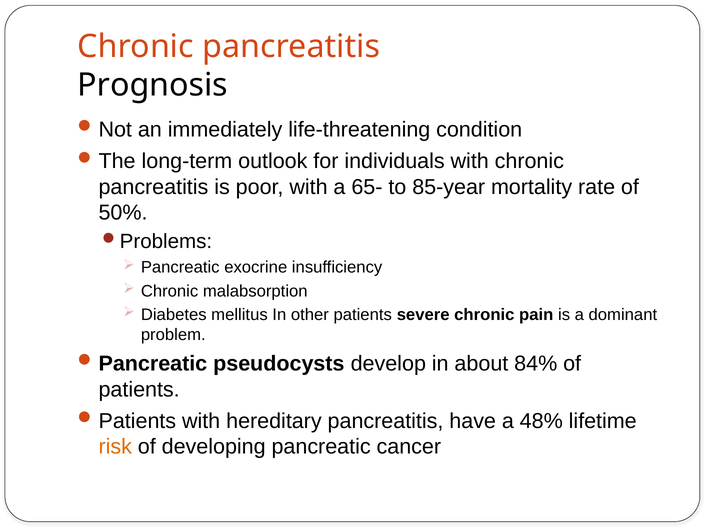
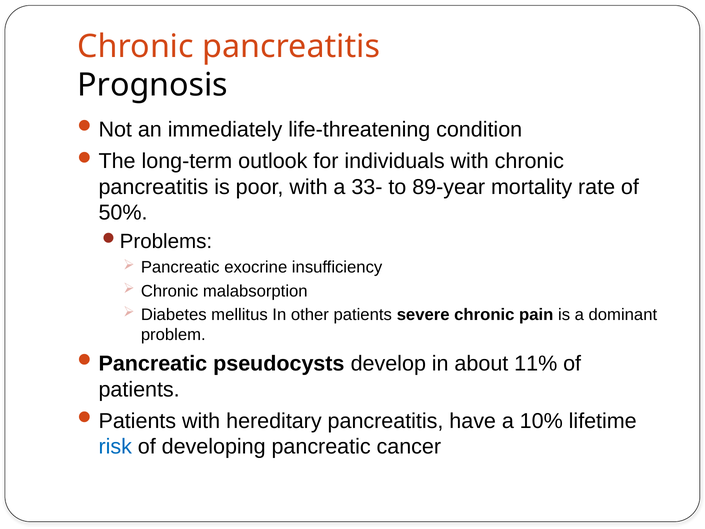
65-: 65- -> 33- (367, 187)
85-year: 85-year -> 89-year (449, 187)
84%: 84% -> 11% (536, 363)
48%: 48% -> 10% (541, 421)
risk colour: orange -> blue (115, 447)
